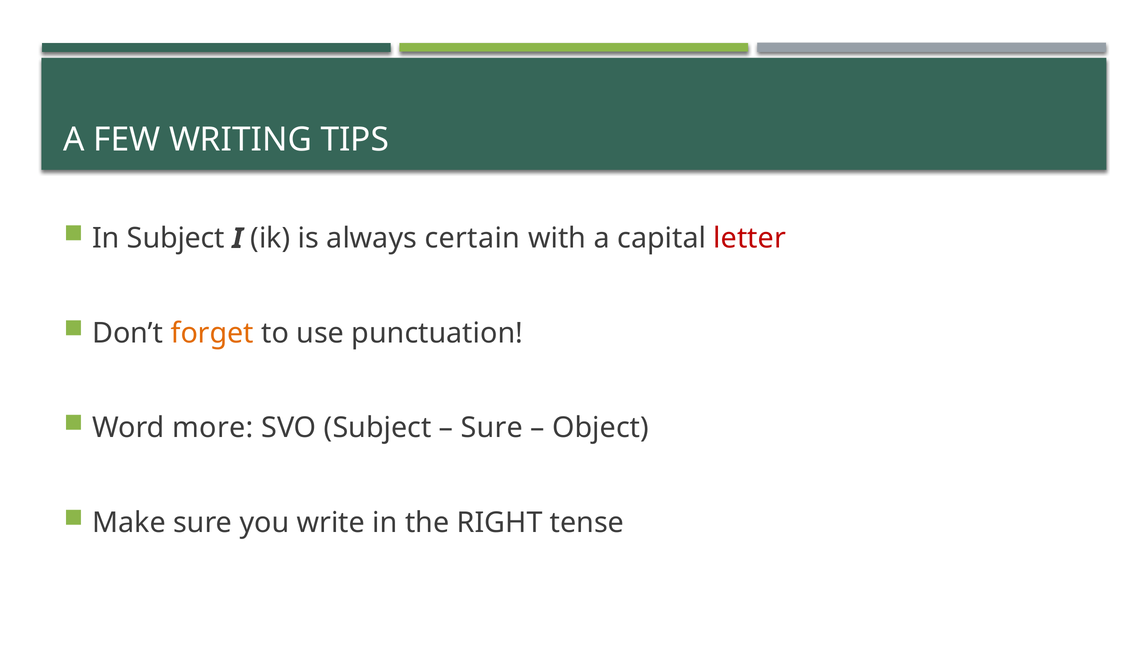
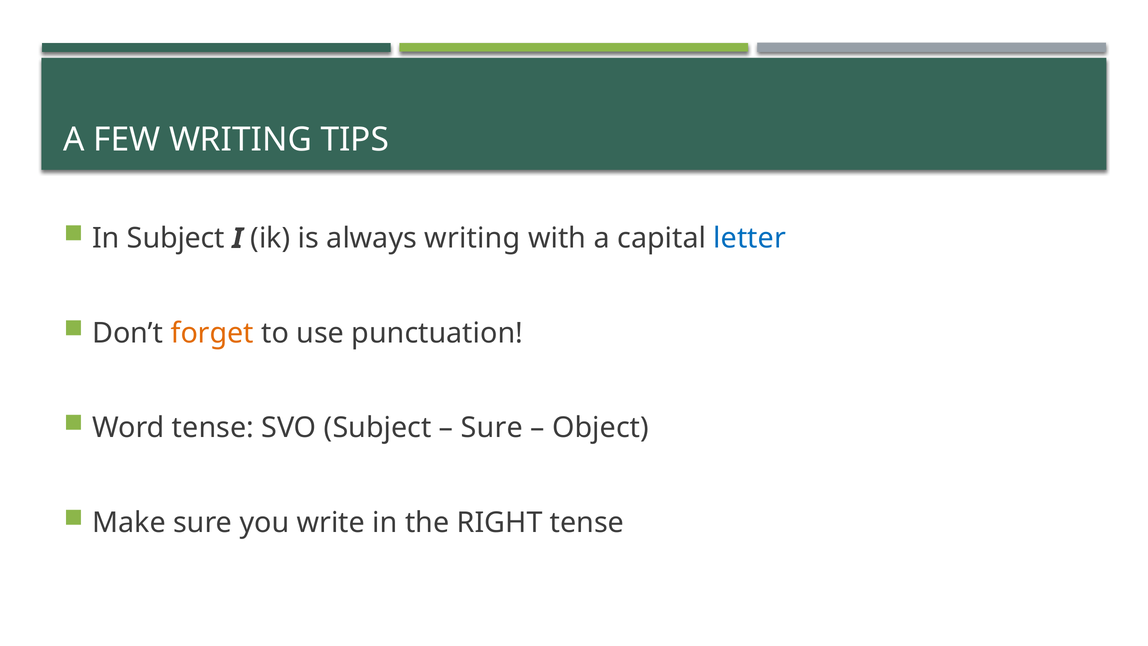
always certain: certain -> writing (472, 238)
letter colour: red -> blue (750, 238)
Word more: more -> tense (213, 428)
